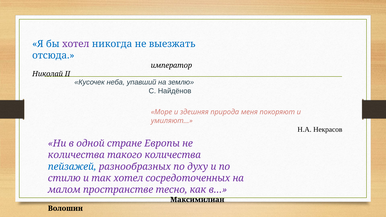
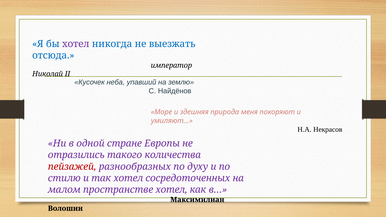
количества: количества -> отразились (76, 155)
пейзажей colour: blue -> red (72, 167)
пространстве тесно: тесно -> хотел (172, 190)
